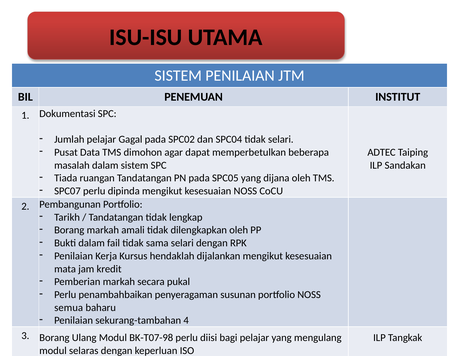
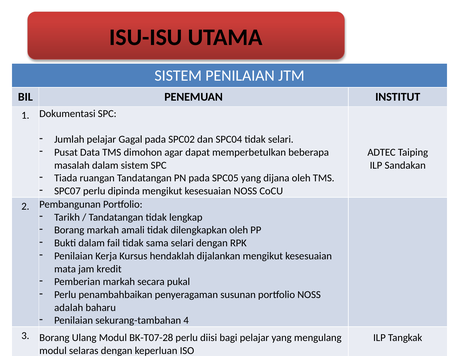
semua: semua -> adalah (69, 308)
BK-T07-98: BK-T07-98 -> BK-T07-28 (151, 338)
